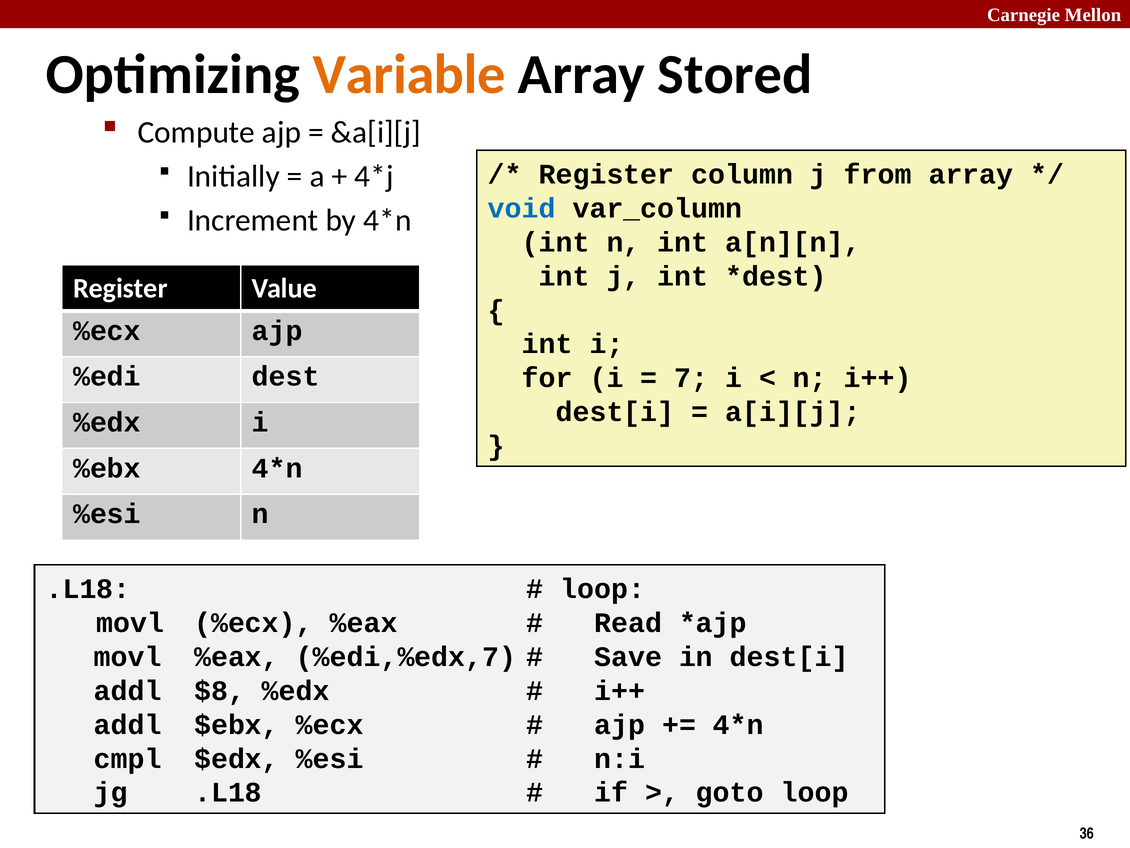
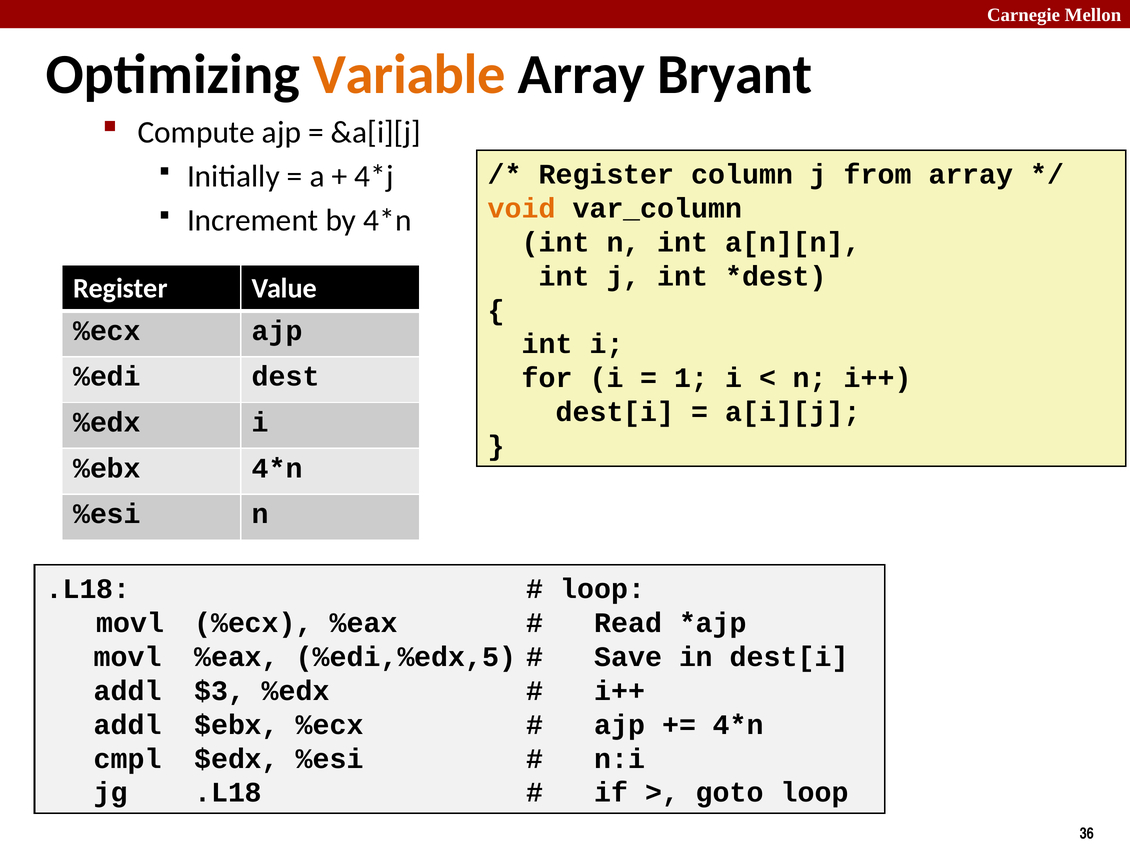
Stored: Stored -> Bryant (735, 74)
void colour: blue -> orange (522, 208)
7: 7 -> 1 (691, 378)
%edi,%edx,7: %edi,%edx,7 -> %edi,%edx,5 (406, 657)
$8: $8 -> $3 (220, 690)
